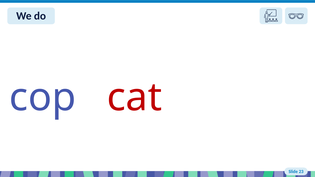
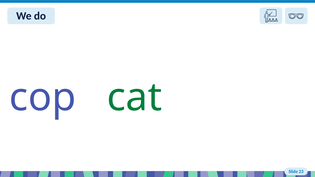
cat colour: red -> green (134, 97)
